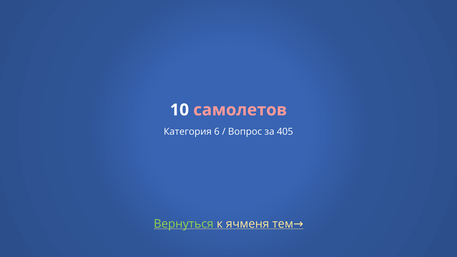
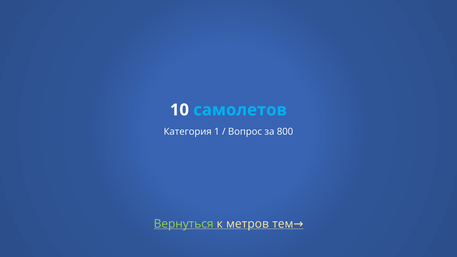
самолетов colour: pink -> light blue (240, 110)
6: 6 -> 1 (217, 132)
405: 405 -> 800 (285, 132)
ячменя: ячменя -> метров (248, 224)
